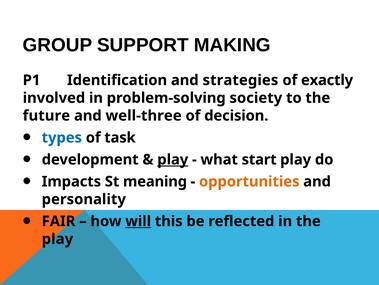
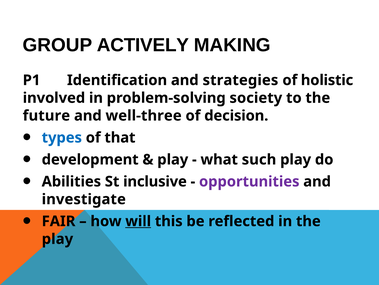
SUPPORT: SUPPORT -> ACTIVELY (143, 45)
exactly: exactly -> holistic (327, 80)
task: task -> that (120, 137)
play underline: present -> none (173, 159)
start: start -> such (259, 159)
Impacts: Impacts -> Abilities (71, 181)
meaning: meaning -> inclusive (155, 181)
opportunities colour: orange -> purple (249, 181)
personality: personality -> investigate (84, 199)
